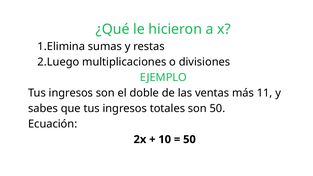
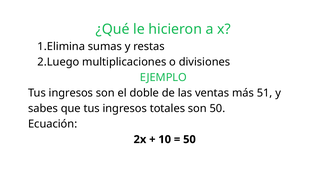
11: 11 -> 51 (265, 93)
